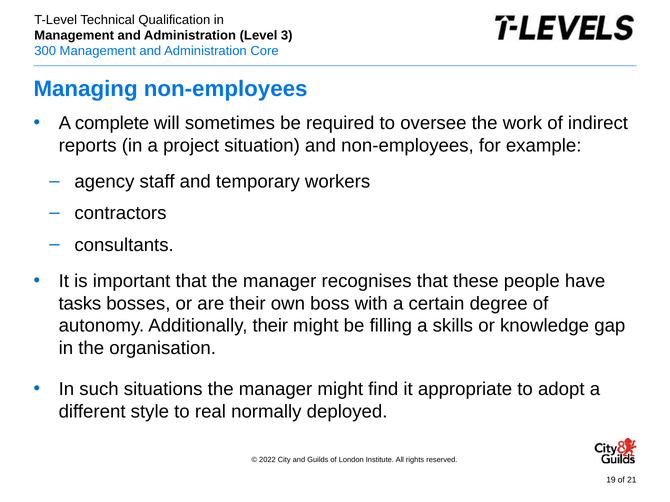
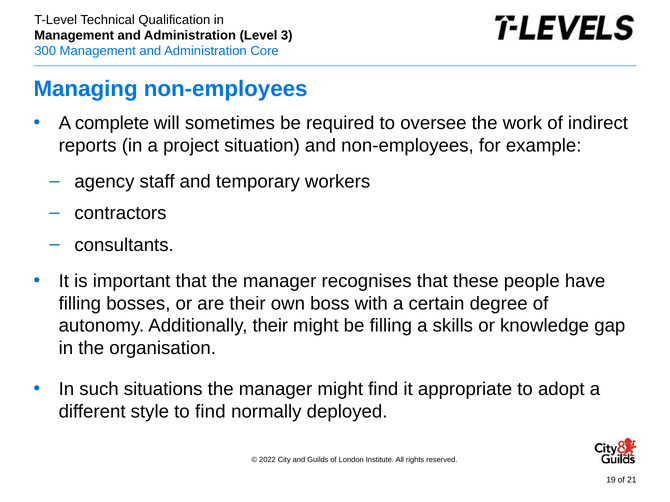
tasks: tasks -> filling (80, 304)
to real: real -> find (210, 412)
